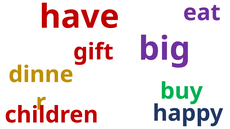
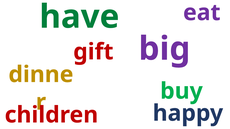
have colour: red -> green (79, 17)
